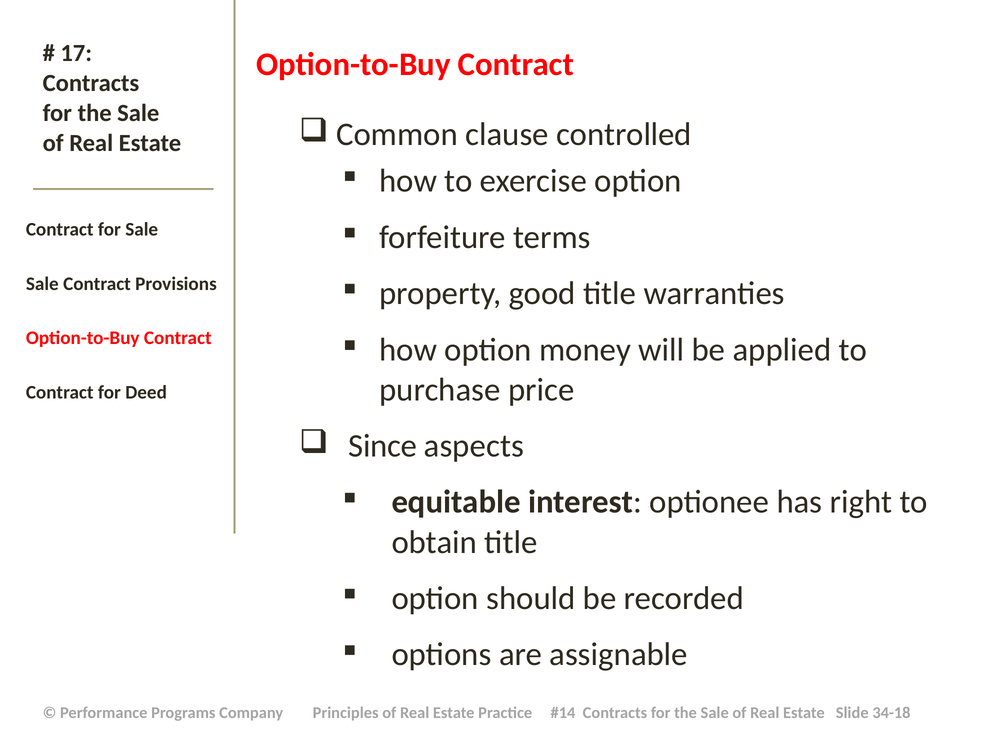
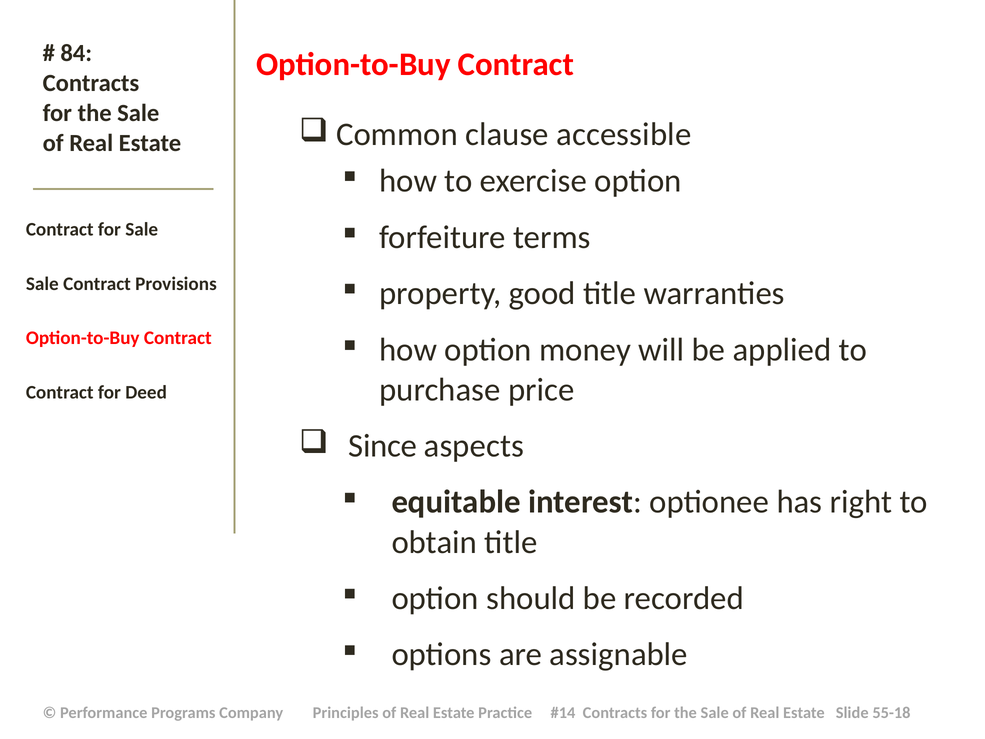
17: 17 -> 84 (76, 53)
controlled: controlled -> accessible (624, 134)
34-18: 34-18 -> 55-18 (891, 713)
